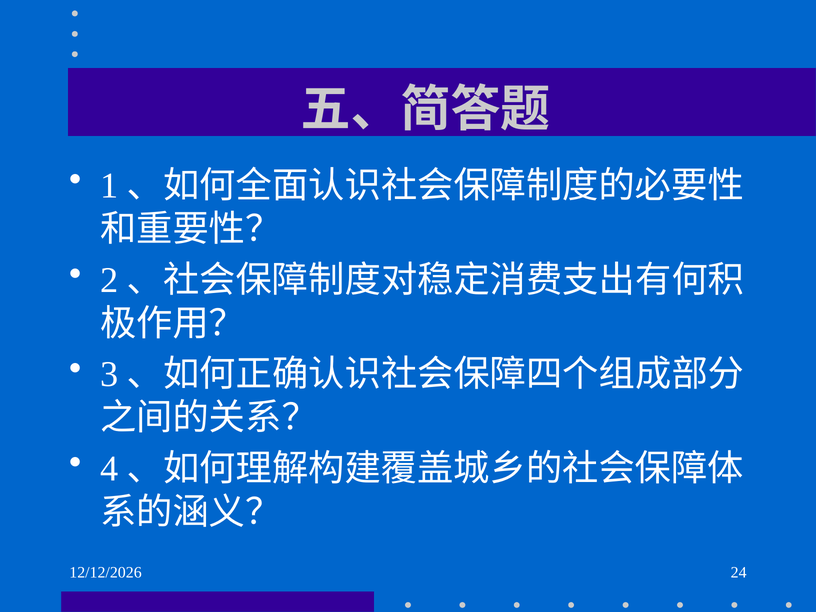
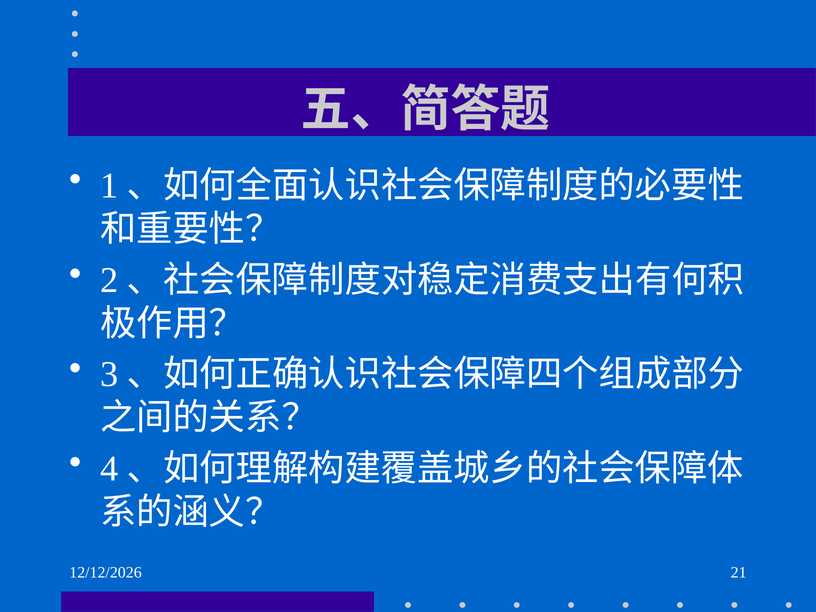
24: 24 -> 21 (739, 572)
